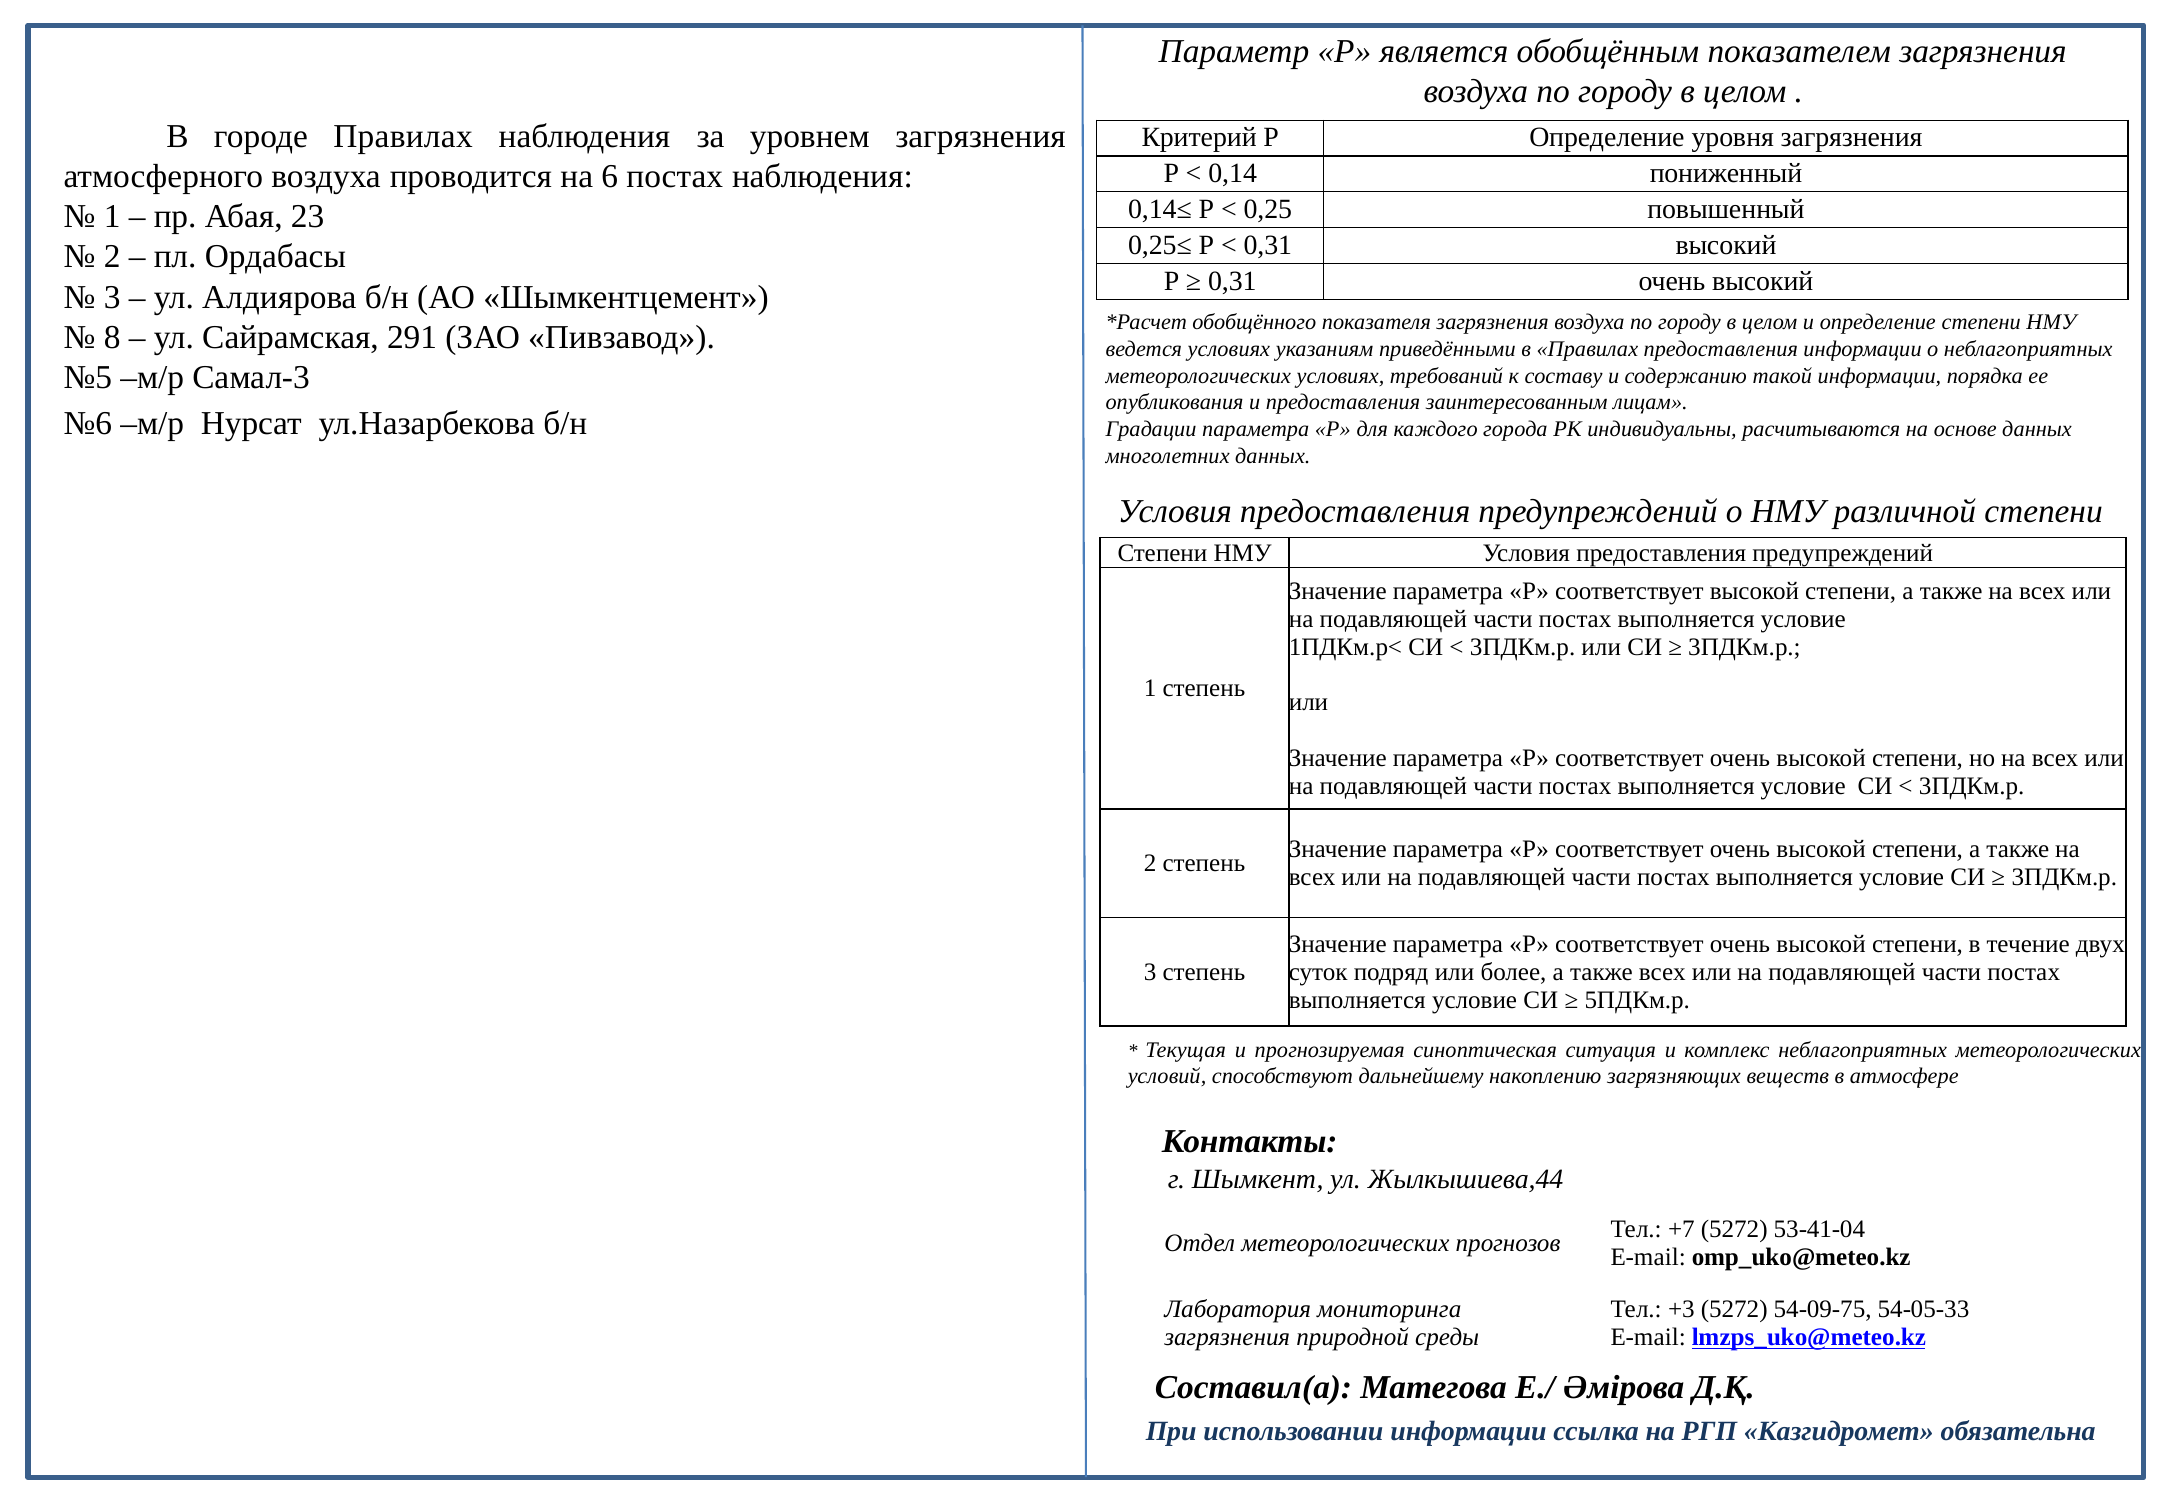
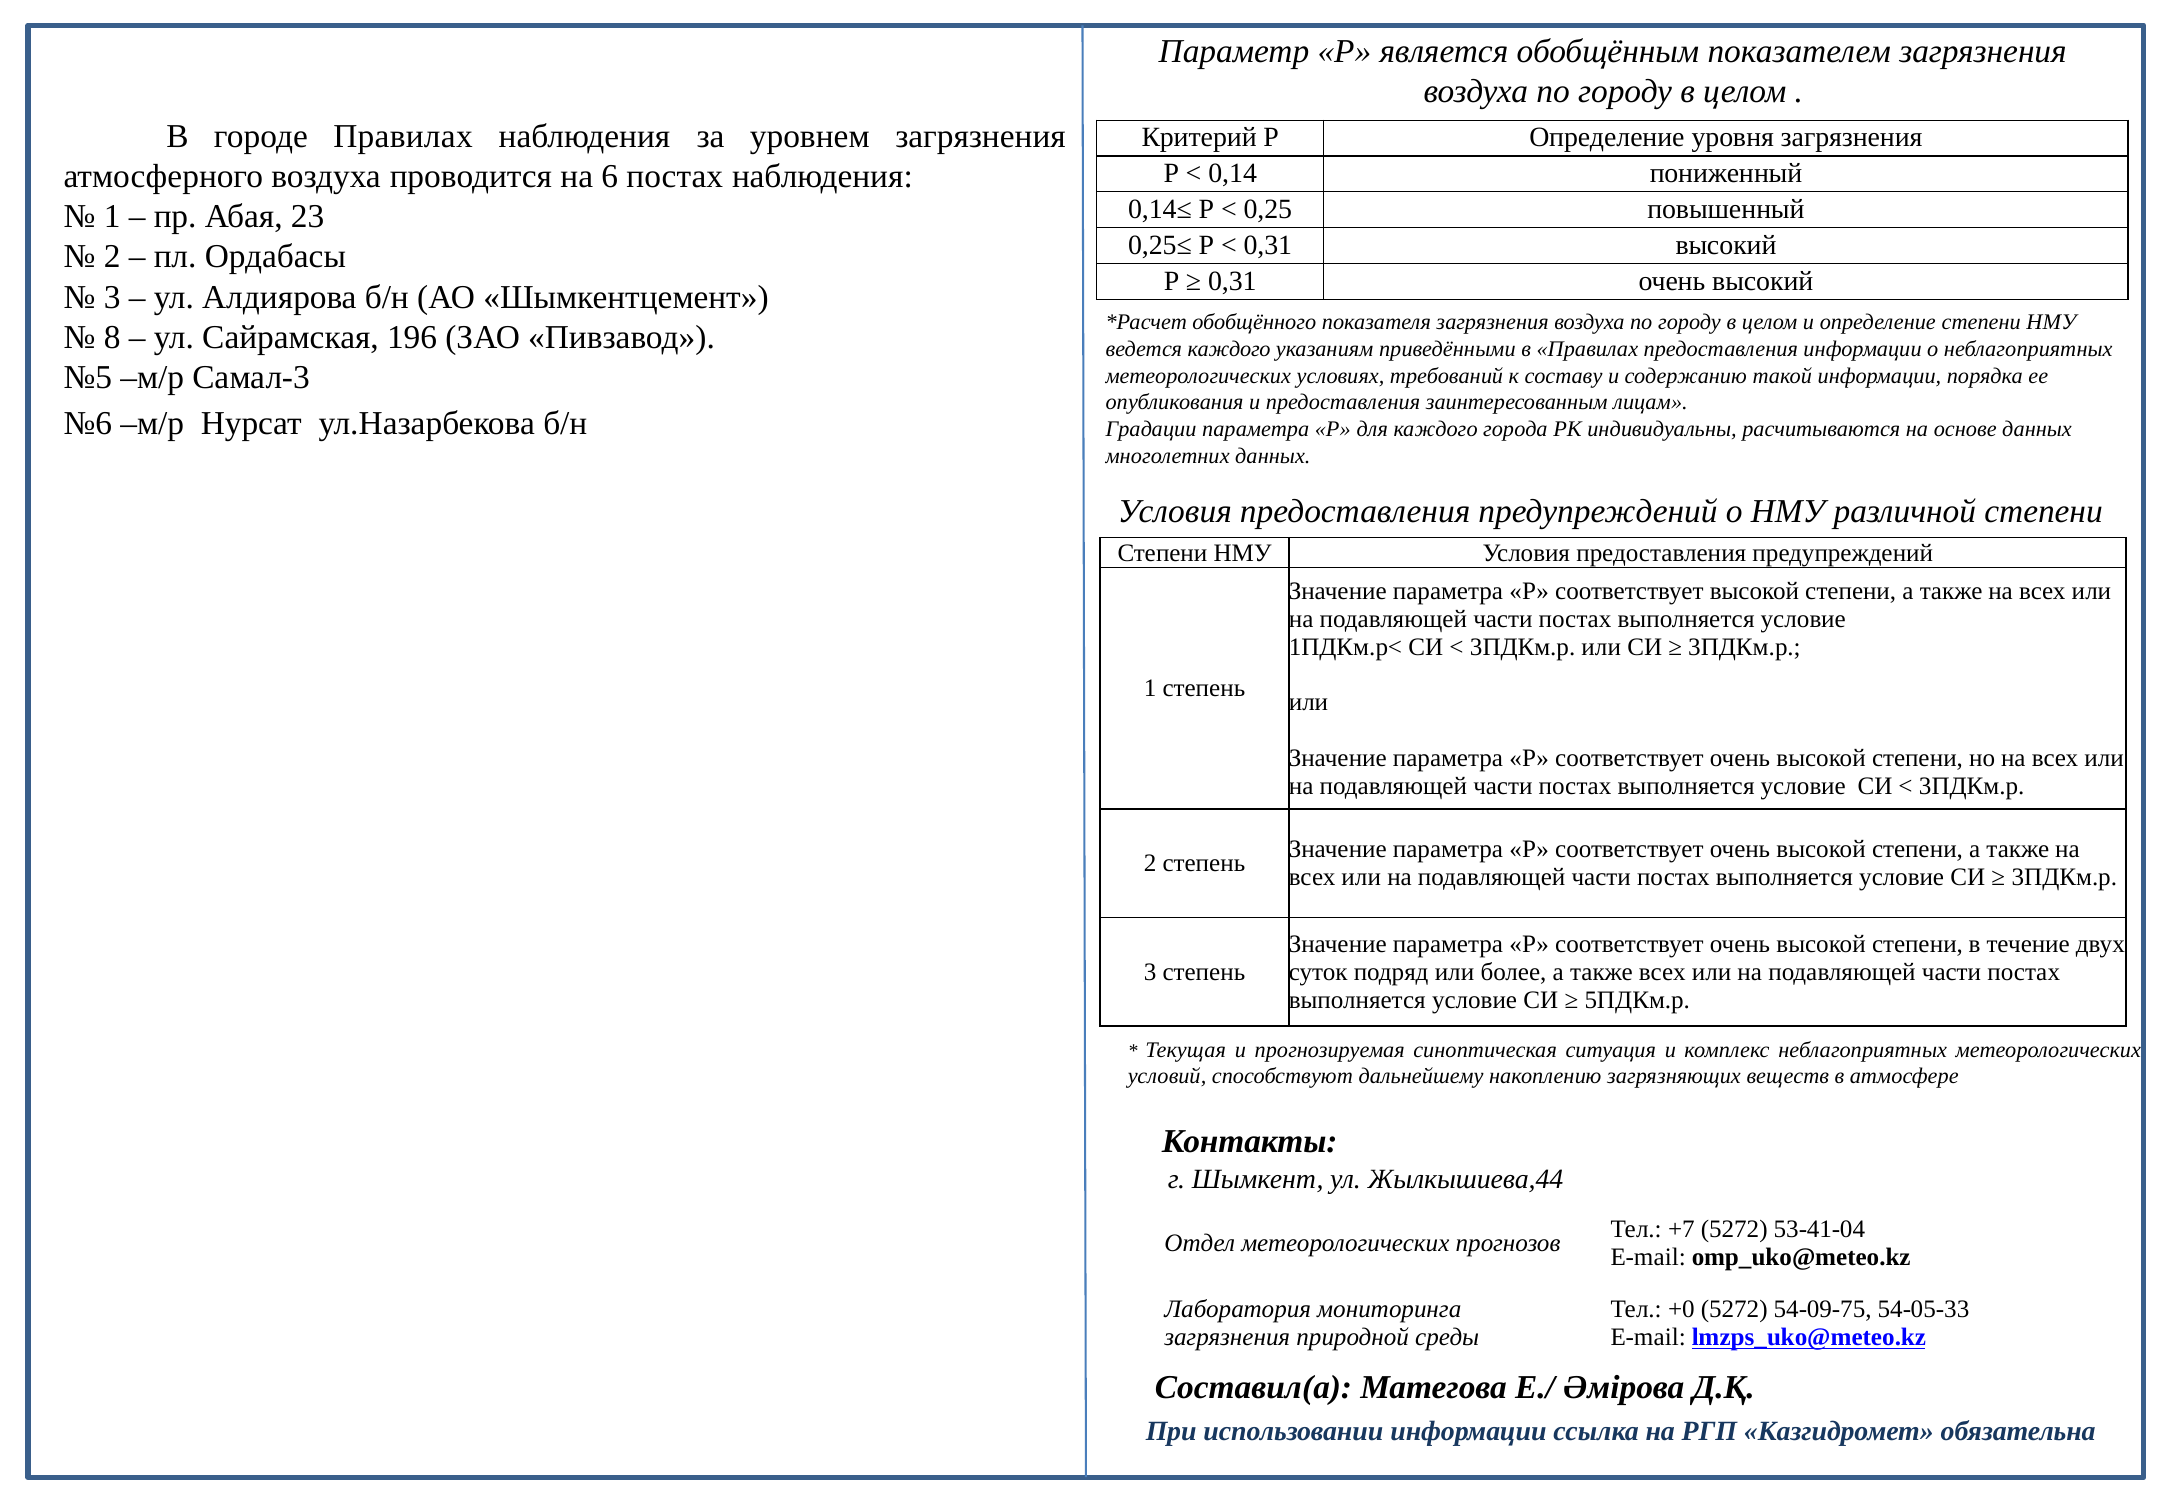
291: 291 -> 196 (412, 337)
ведется условиях: условиях -> каждого (1229, 349)
+3: +3 -> +0 (1681, 1310)
